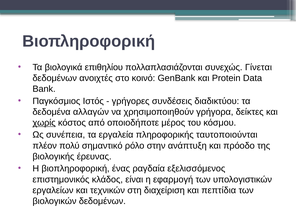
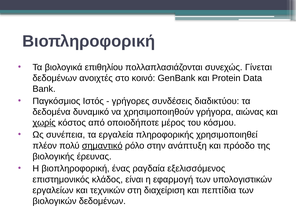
αλλαγών: αλλαγών -> δυναμικό (91, 112)
δείκτες: δείκτες -> αιώνας (250, 112)
ταυτοποιούνται: ταυτοποιούνται -> χρησιμοποιηθεί (227, 135)
σημαντικό underline: none -> present (102, 146)
